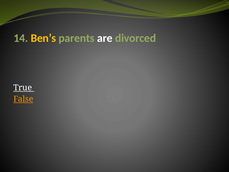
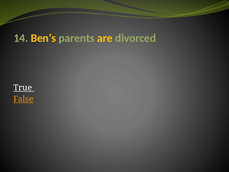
are colour: white -> yellow (105, 38)
